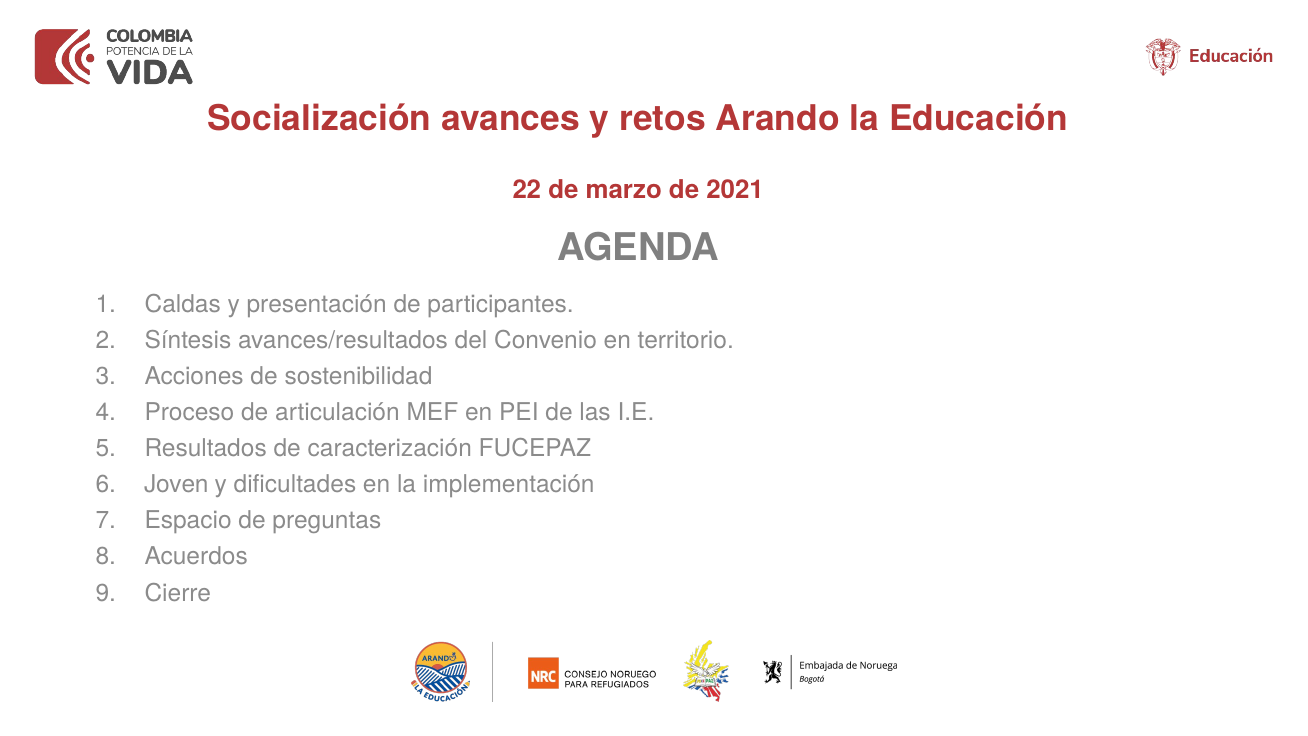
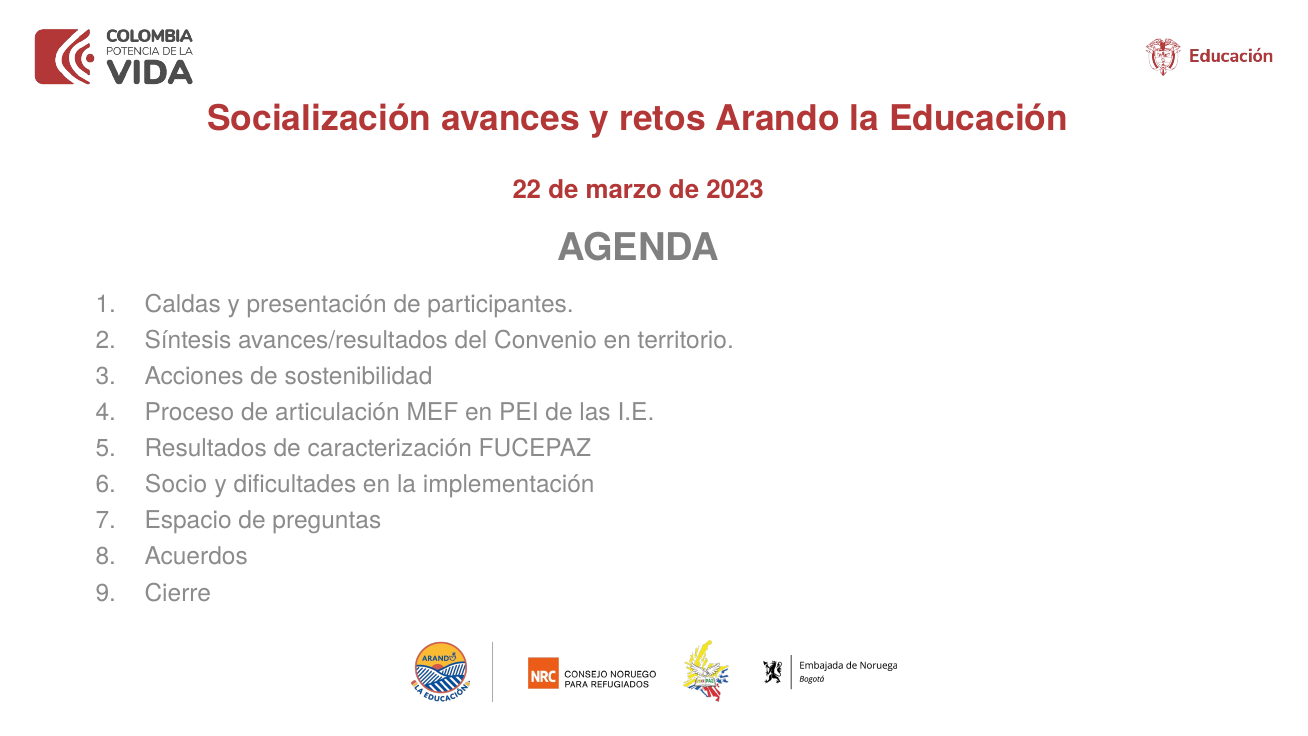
2021: 2021 -> 2023 (735, 190)
Joven: Joven -> Socio (176, 485)
